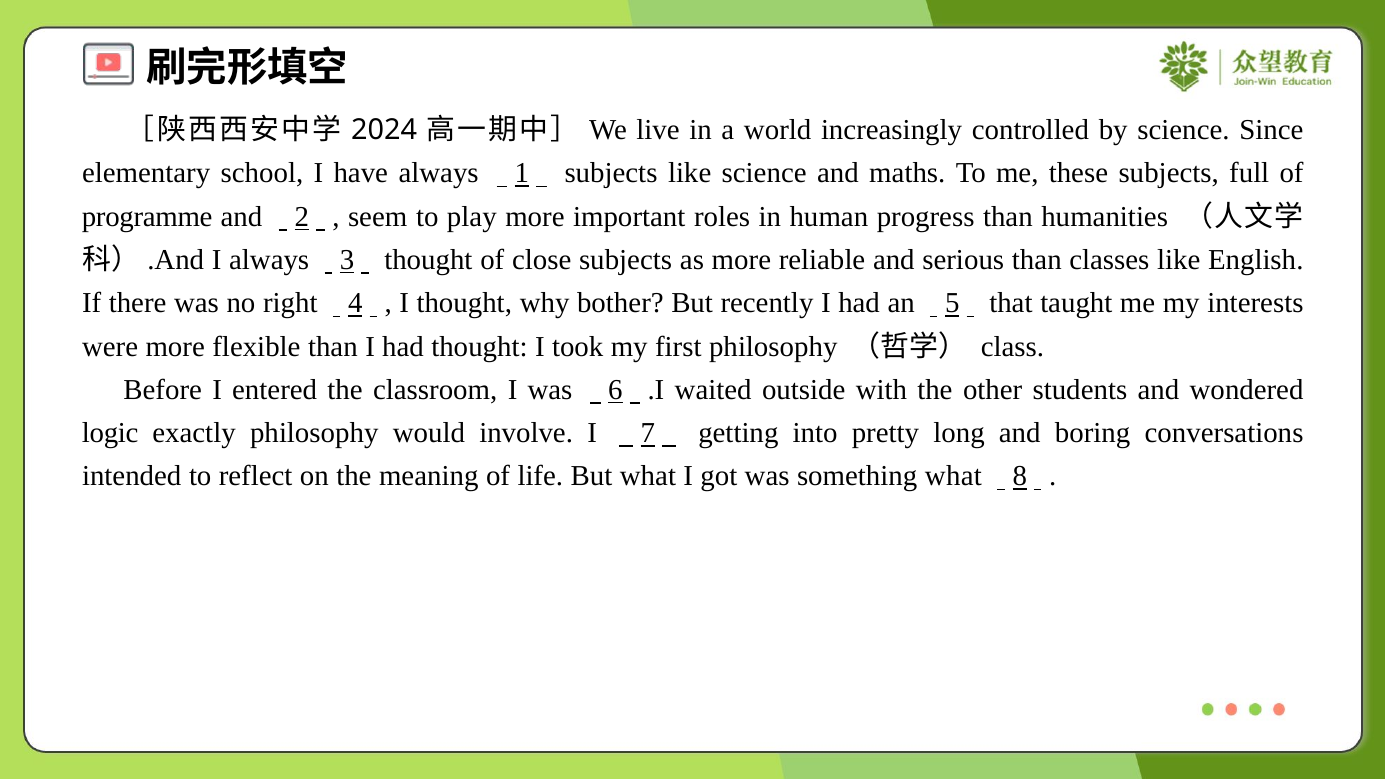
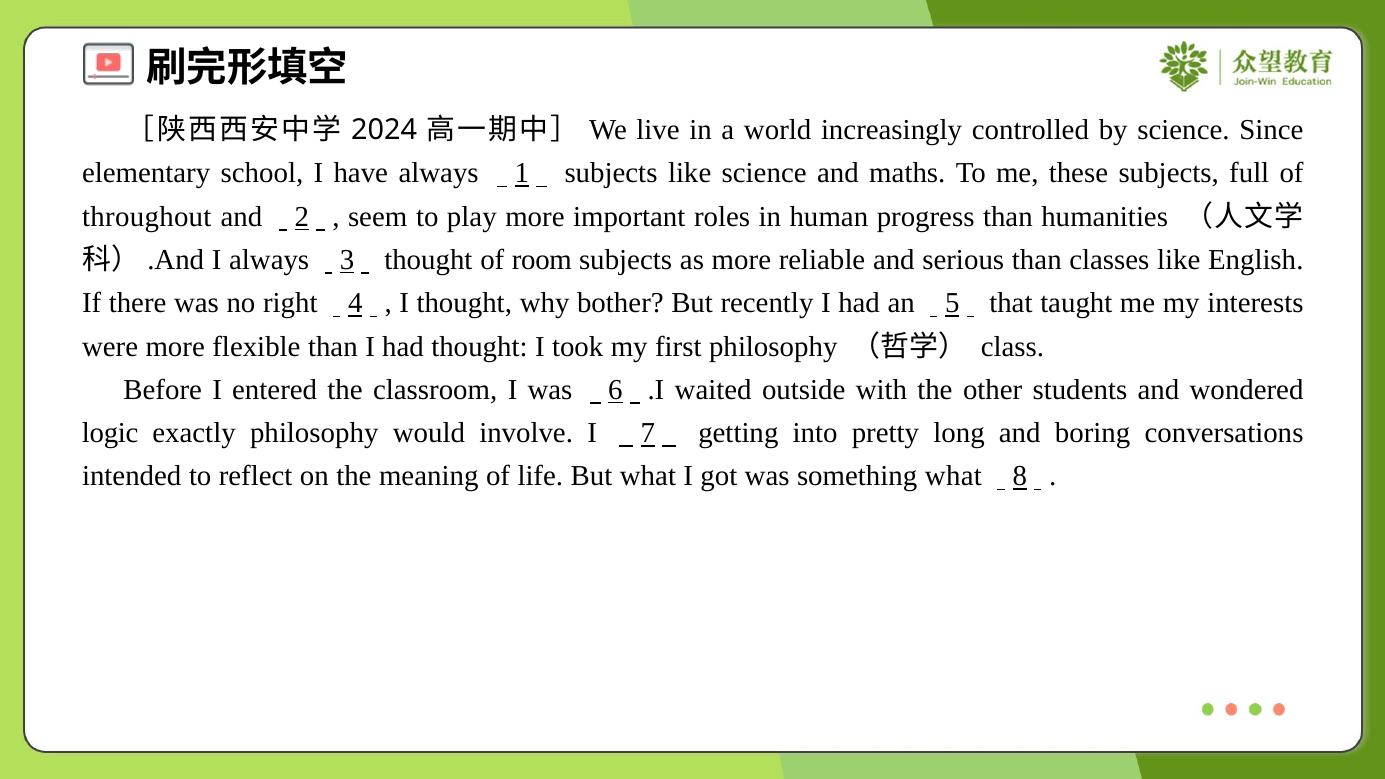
programme: programme -> throughout (147, 217)
close: close -> room (542, 260)
